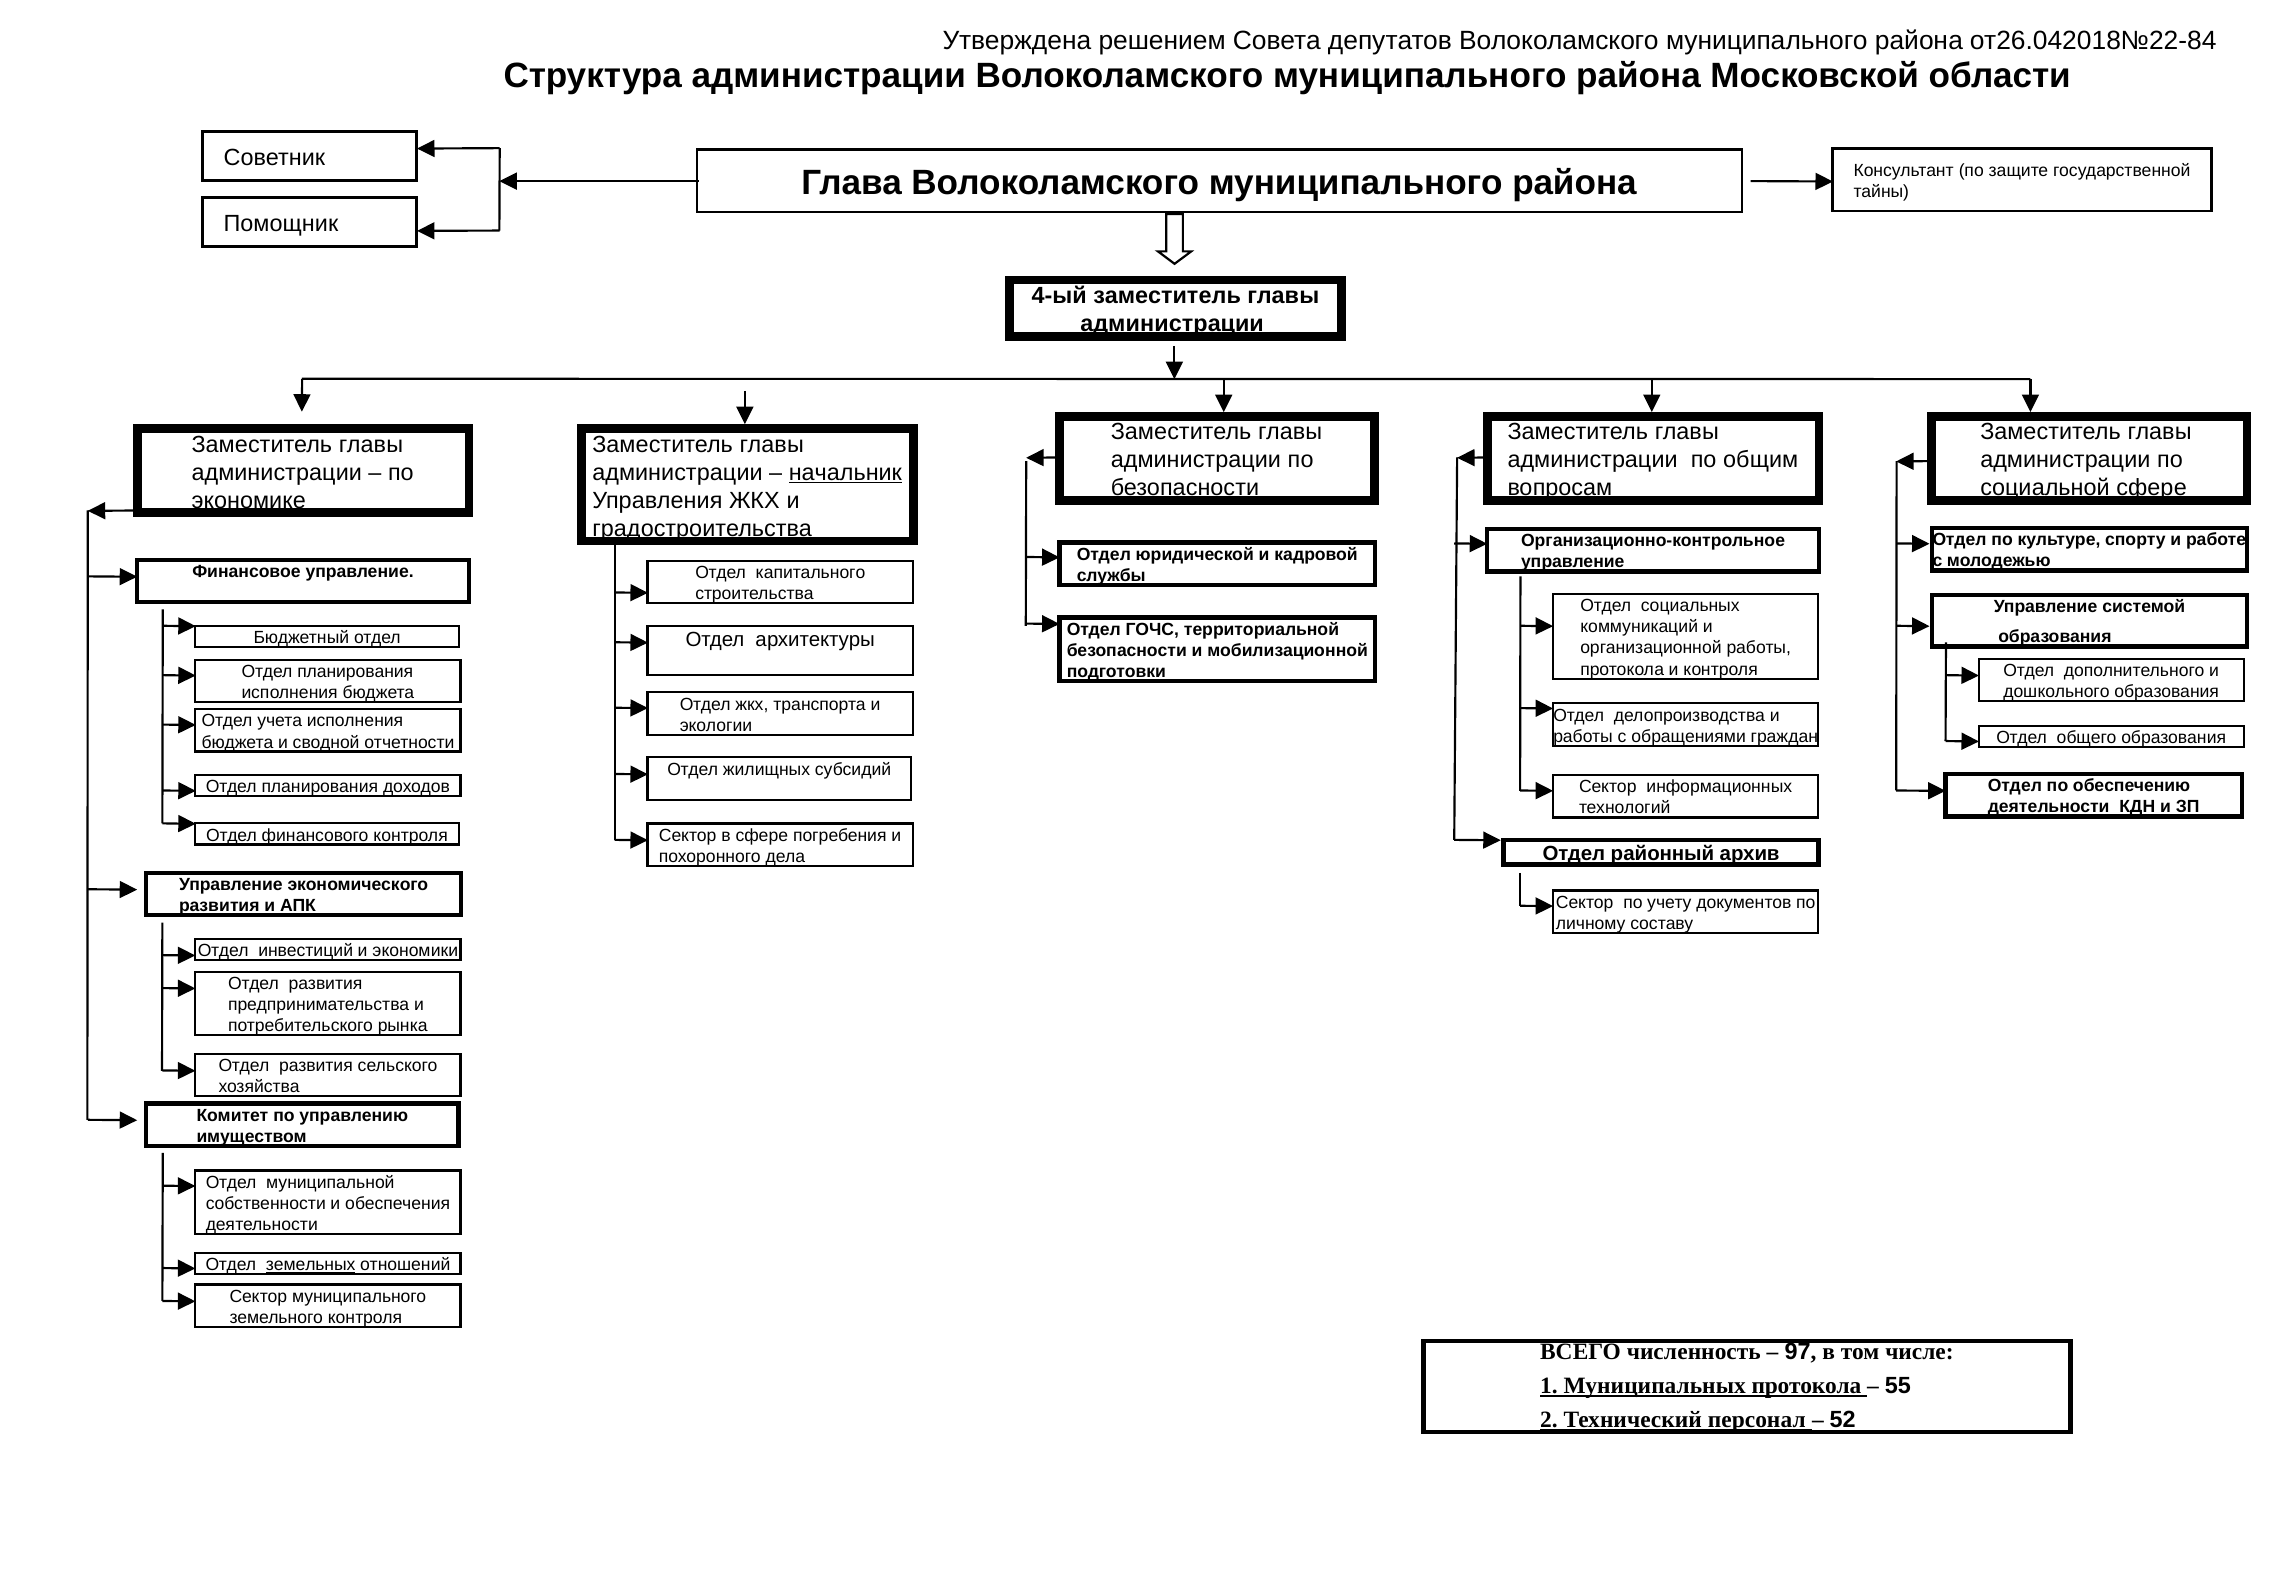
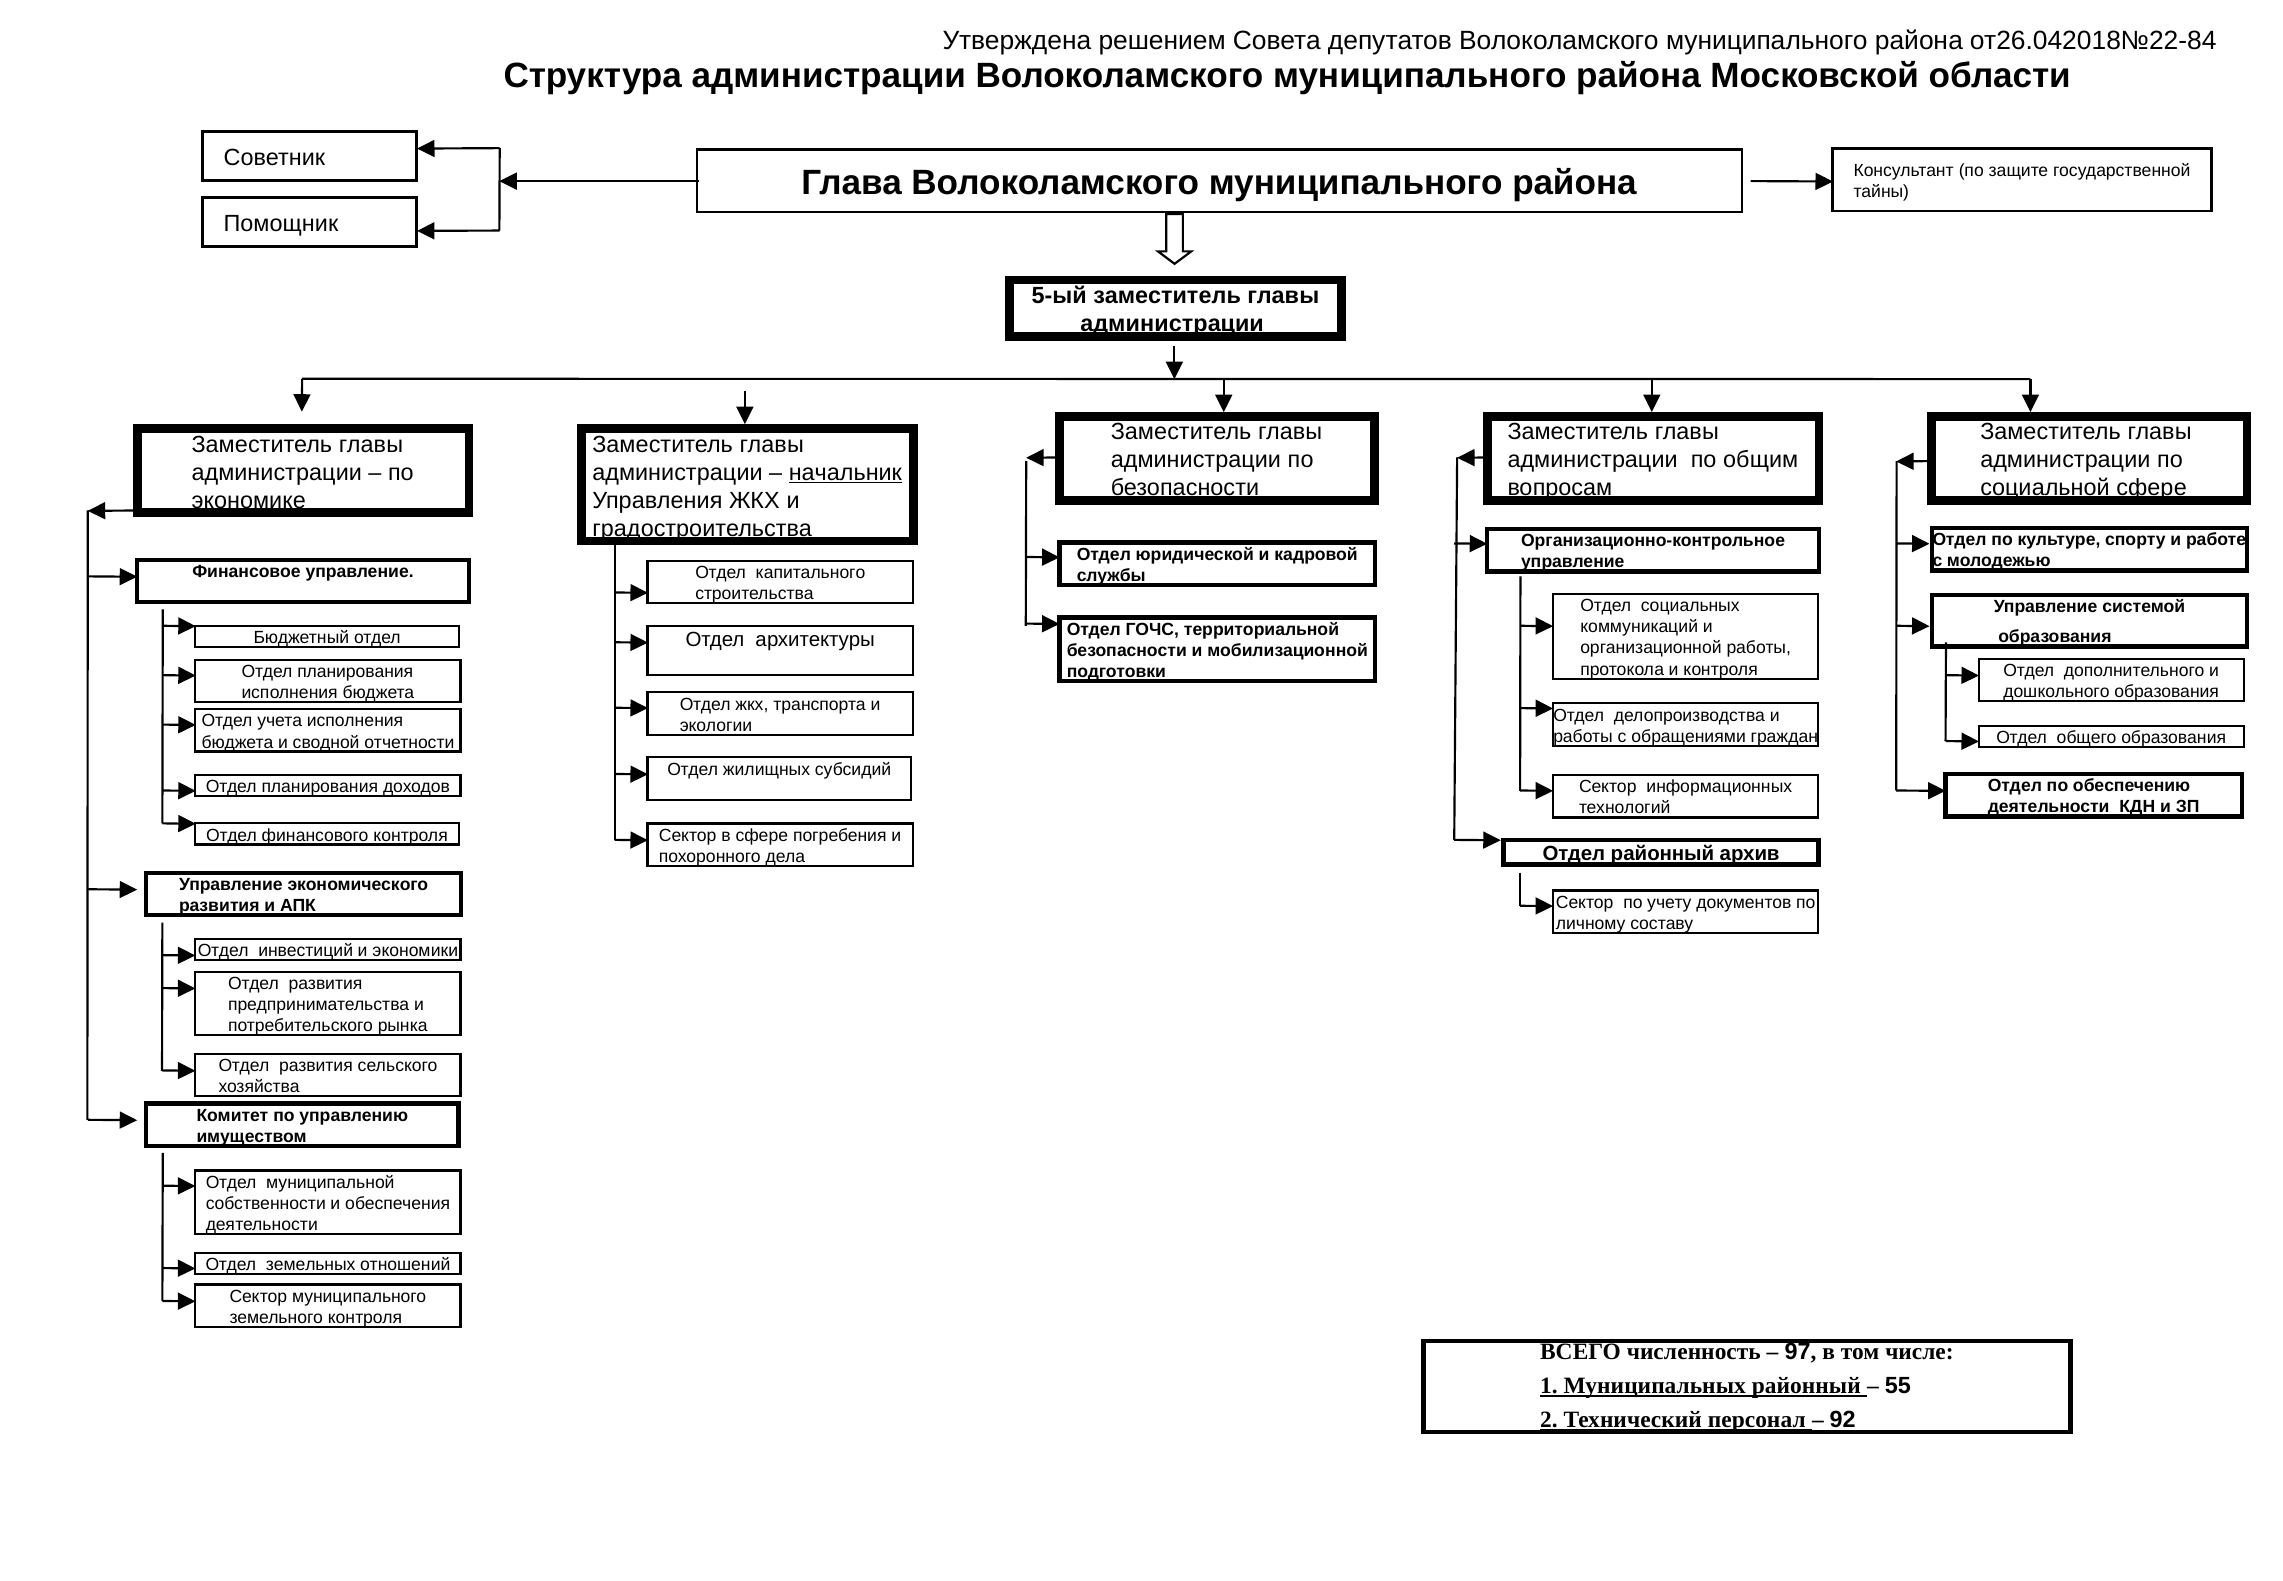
4-ый: 4-ый -> 5-ый (1059, 296)
земельных underline: present -> none (311, 1264)
Муниципальных протокола: протокола -> районный (1806, 1385)
52: 52 -> 92 (1843, 1419)
